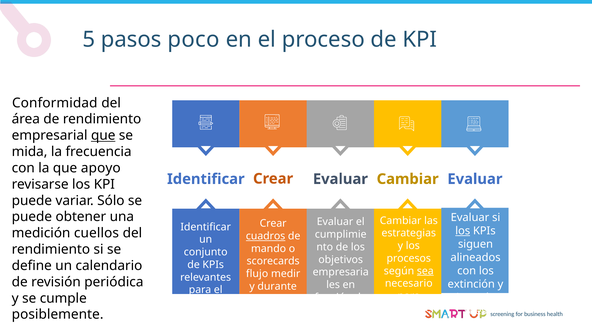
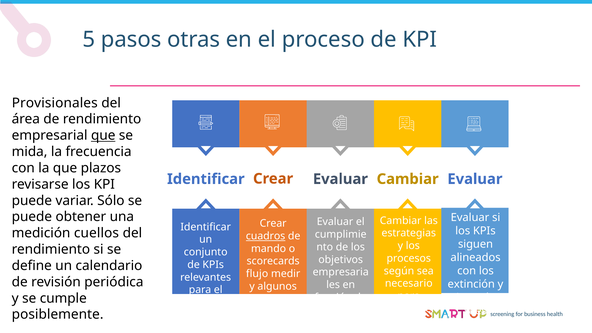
poco: poco -> otras (194, 40)
Conformidad: Conformidad -> Provisionales (55, 103)
apoyo: apoyo -> plazos (101, 168)
los underline: present -> none (463, 231)
sea underline: present -> none (425, 271)
durante: durante -> algunos (277, 286)
